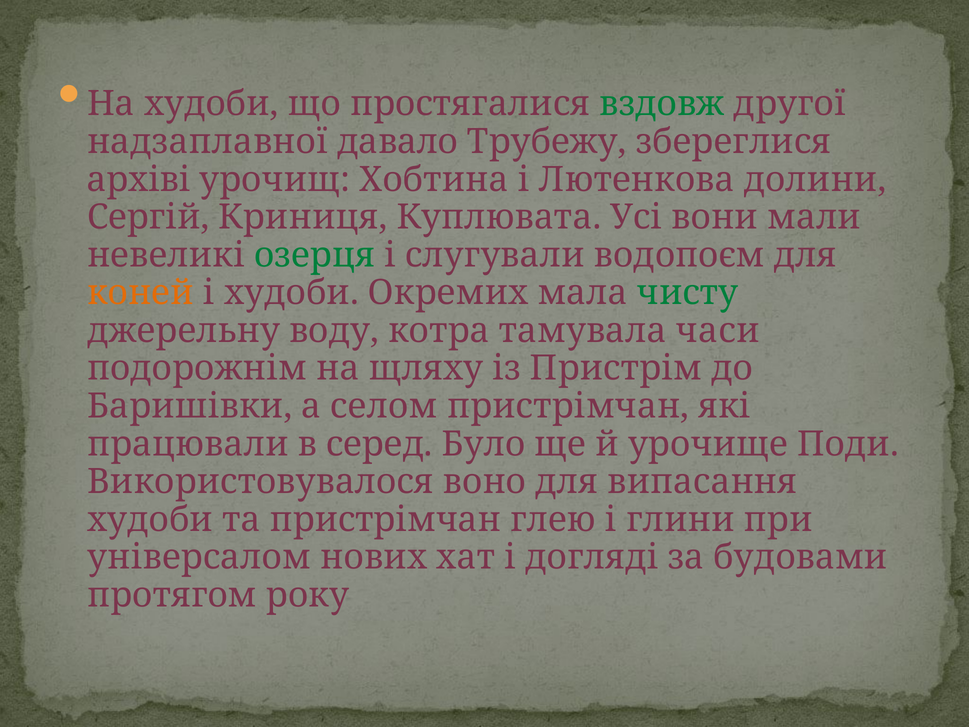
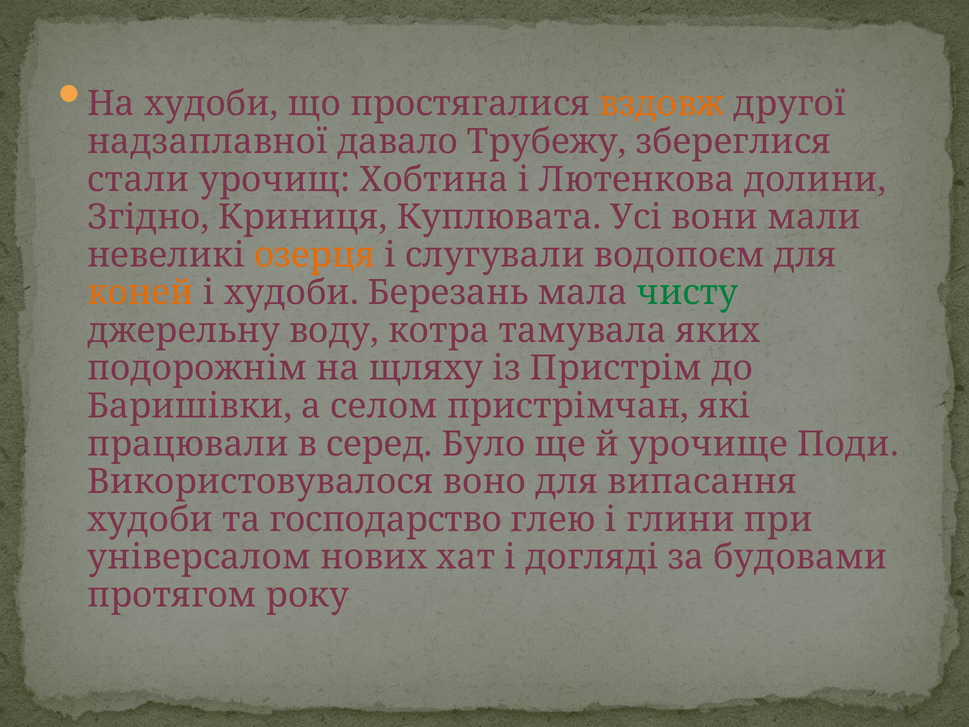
вздовж colour: green -> orange (662, 104)
архіві: архіві -> стали (138, 179)
Сергій: Сергій -> Згідно (148, 217)
озерця colour: green -> orange (315, 255)
Окремих: Окремих -> Березань (448, 293)
часи: часи -> яких (718, 331)
та пристрімчан: пристрімчан -> господарство (385, 519)
